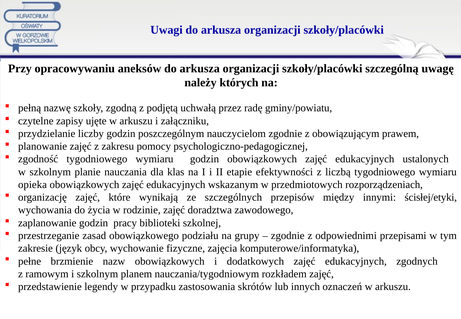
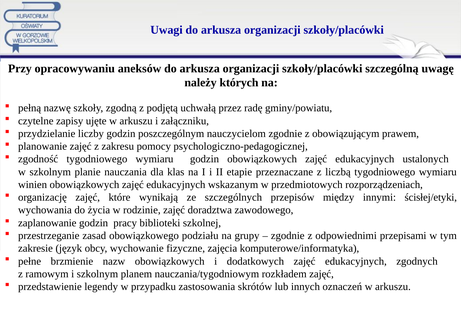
efektywności: efektywności -> przeznaczane (284, 172)
opieka: opieka -> winien (33, 185)
